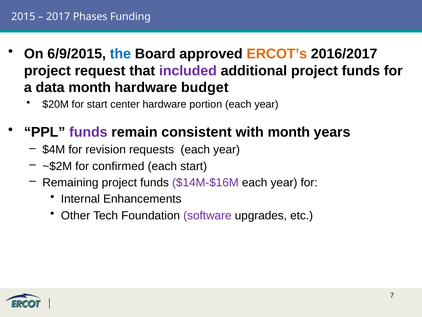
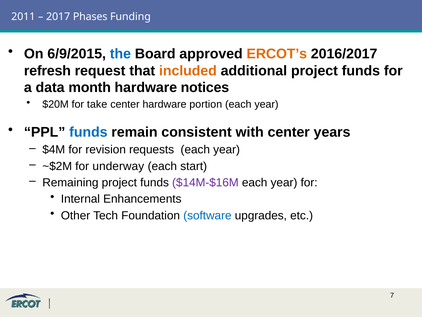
2015: 2015 -> 2011 (23, 17)
project: project -> refresh (47, 71)
included colour: purple -> orange (188, 71)
budget: budget -> notices (205, 87)
for start: start -> take (97, 104)
funds colour: purple -> blue (88, 132)
with month: month -> center (289, 132)
confirmed: confirmed -> underway (118, 166)
software colour: purple -> blue (207, 215)
